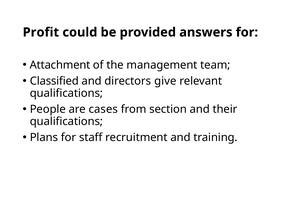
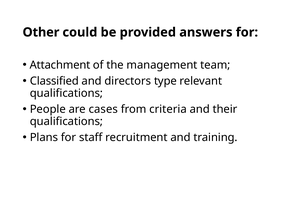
Profit: Profit -> Other (41, 32)
give: give -> type (165, 81)
section: section -> criteria (168, 109)
